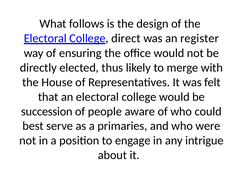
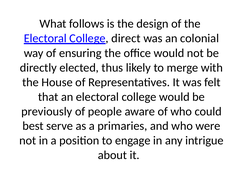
register: register -> colonial (200, 38)
succession: succession -> previously (47, 112)
